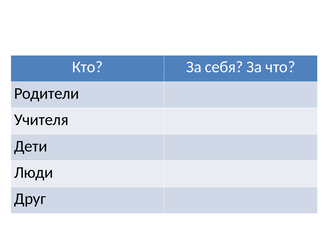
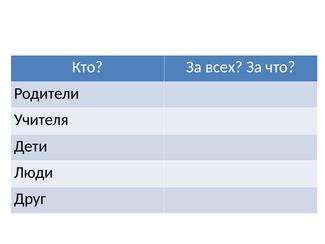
себя: себя -> всех (224, 67)
